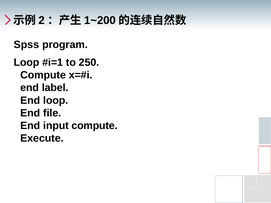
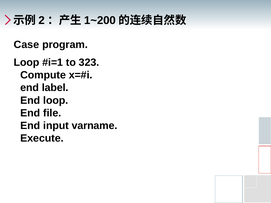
Spss: Spss -> Case (26, 45)
250: 250 -> 323 (89, 63)
input compute: compute -> varname (95, 126)
